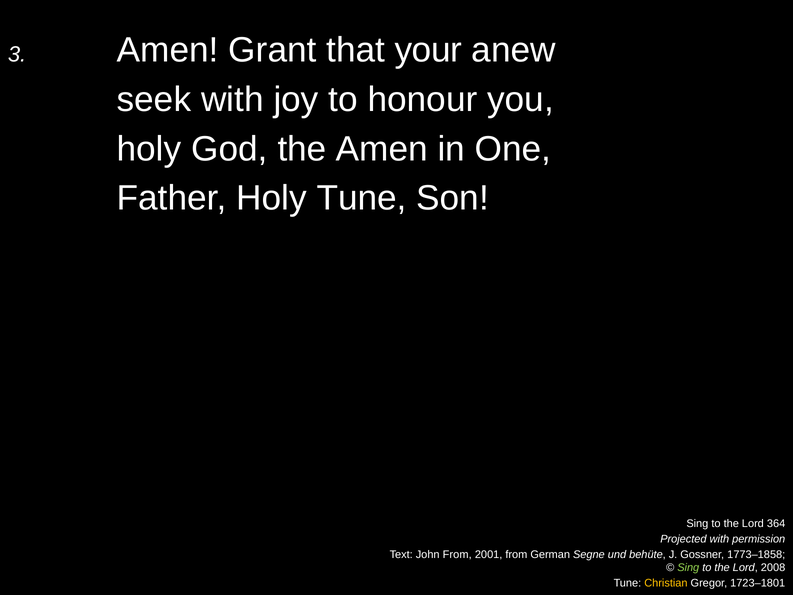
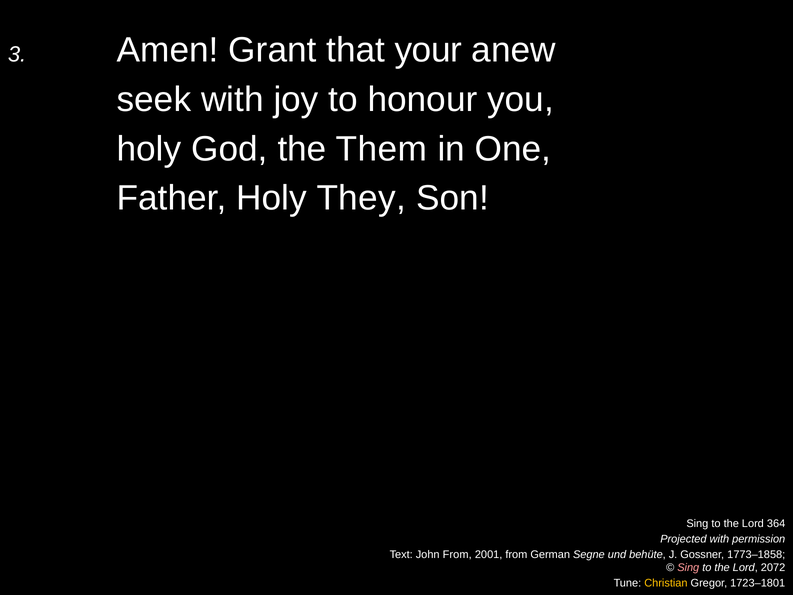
the Amen: Amen -> Them (382, 149)
Holy Tune: Tune -> They (361, 198)
Sing colour: light green -> pink (688, 567)
2008: 2008 -> 2072 (773, 567)
